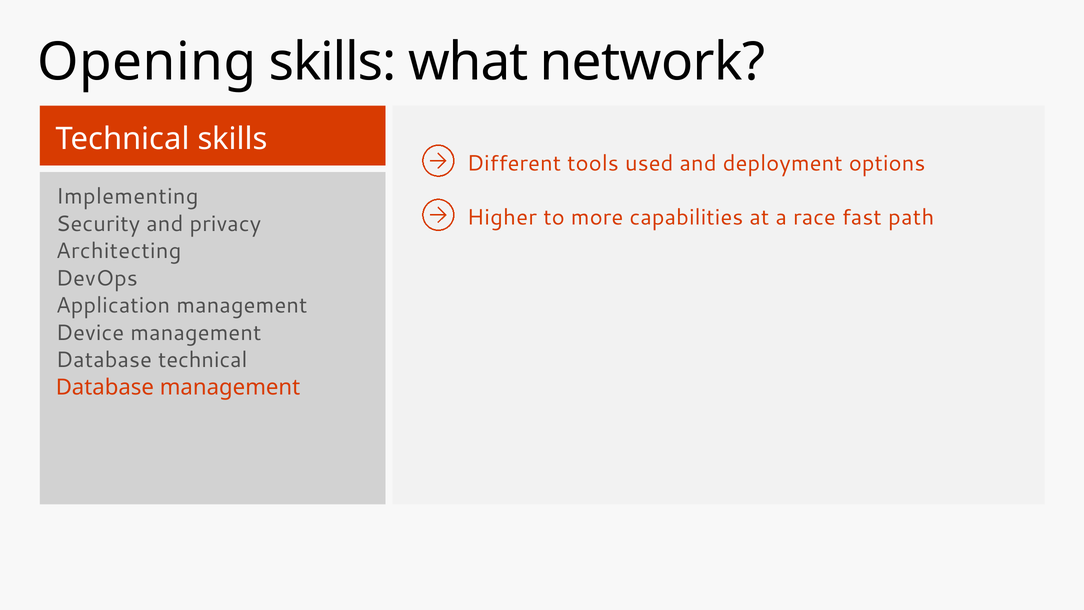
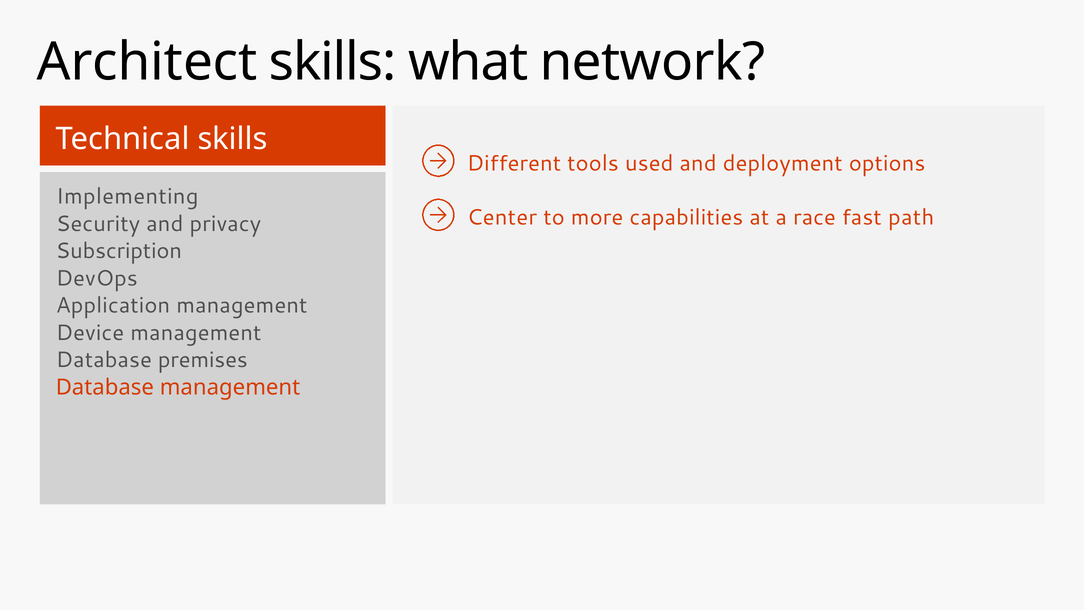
Opening: Opening -> Architect (147, 62)
Higher: Higher -> Center (502, 217)
Architecting: Architecting -> Subscription (119, 251)
Database technical: technical -> premises (203, 360)
